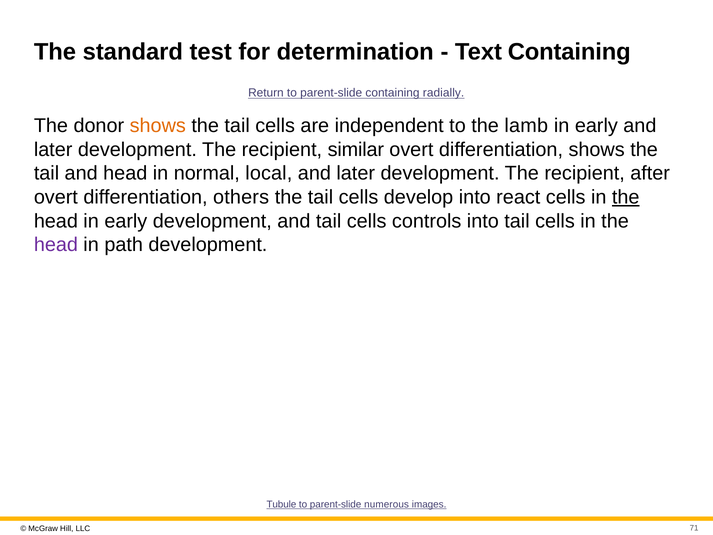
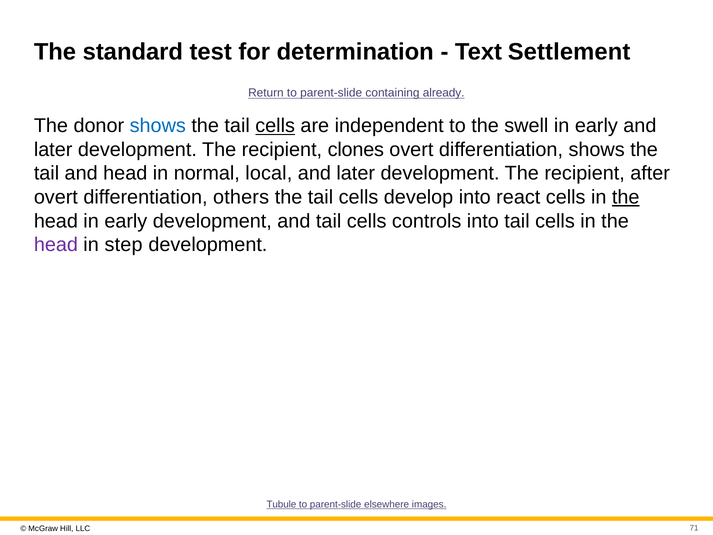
Text Containing: Containing -> Settlement (569, 52)
radially: radially -> already (444, 93)
shows colour: orange -> blue (158, 126)
cells underline: none -> present (275, 126)
lamb: lamb -> swell (526, 126)
similar: similar -> clones (356, 150)
path: path -> step (124, 245)
numerous: numerous -> elsewhere (387, 504)
